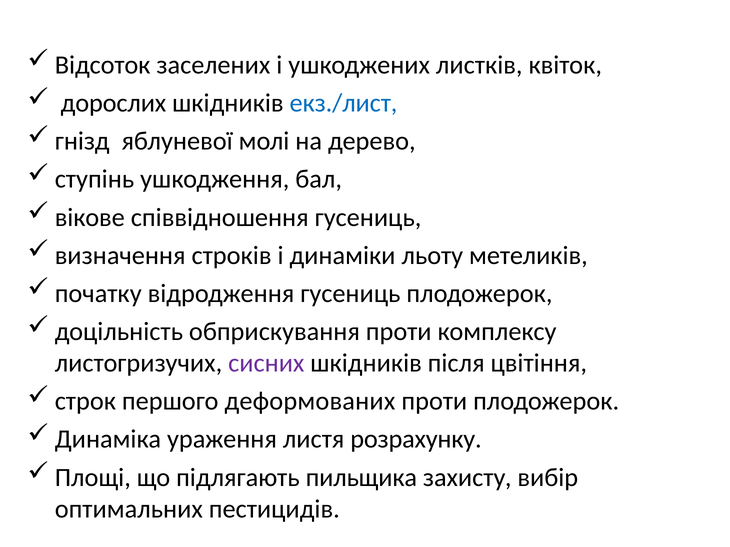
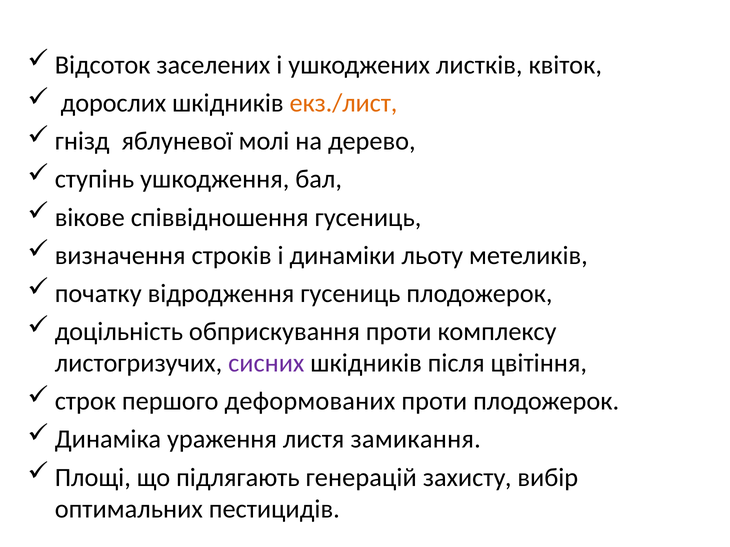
екз./лист colour: blue -> orange (343, 103)
розрахунку: розрахунку -> замикання (416, 440)
пильщика: пильщика -> генерацій (361, 478)
